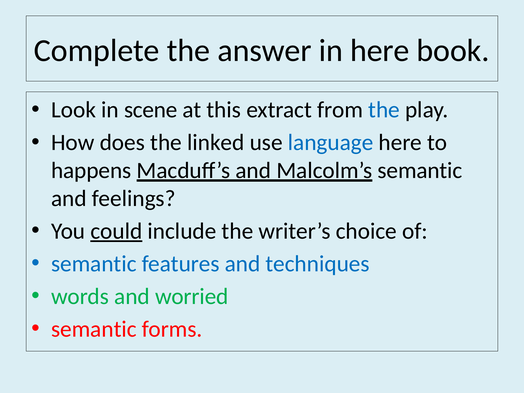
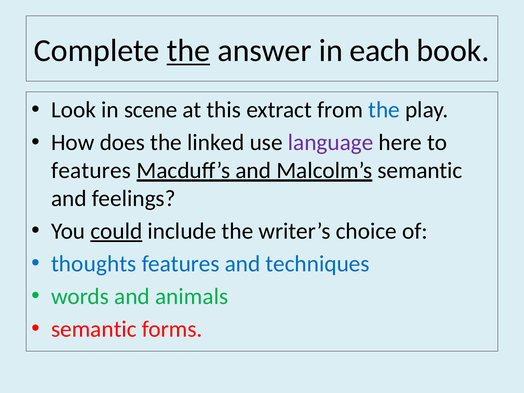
the underline: none -> present (188, 51)
in here: here -> each (380, 51)
language colour: blue -> purple (331, 143)
happens: happens -> features (91, 171)
semantic: semantic -> thoughts (94, 264)
worried: worried -> animals (192, 296)
